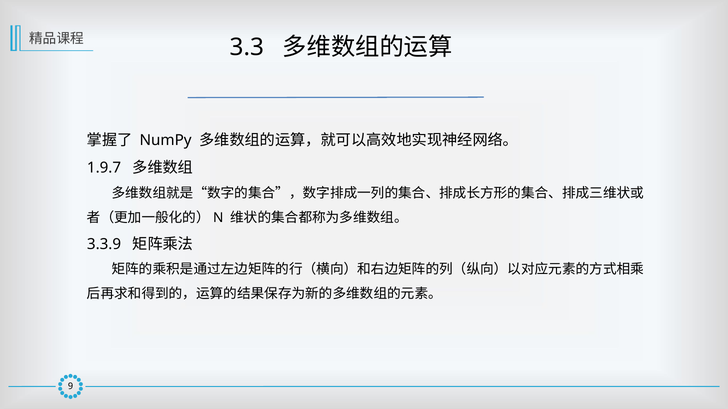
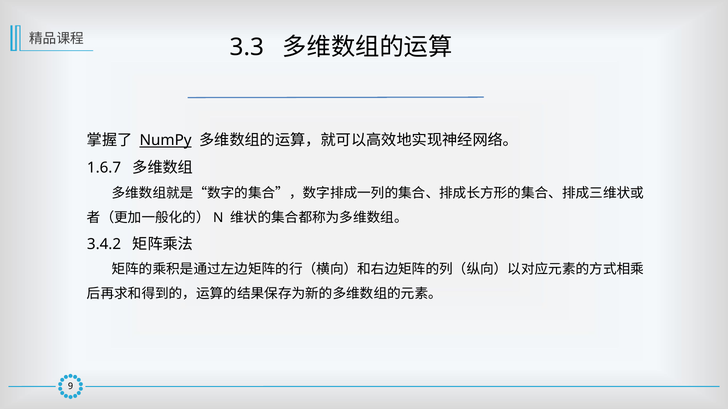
NumPy underline: none -> present (166, 141)
1.9.7: 1.9.7 -> 1.6.7 (104, 168)
3.3.9: 3.3.9 -> 3.4.2 (104, 244)
